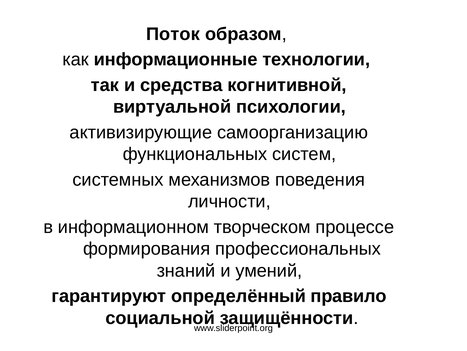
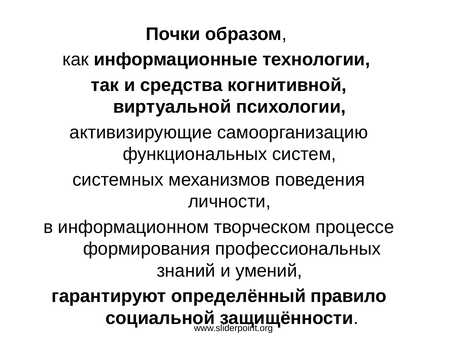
Поток: Поток -> Почки (173, 34)
